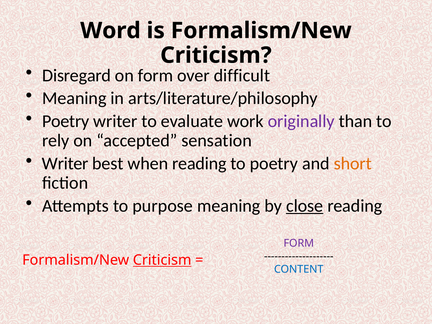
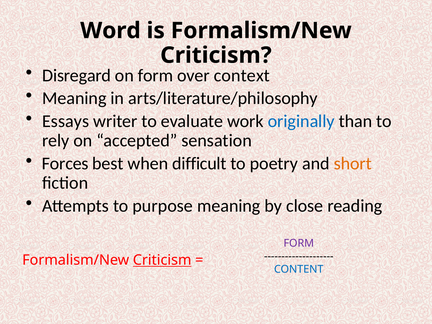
difficult: difficult -> context (242, 75)
Poetry: Poetry -> Essays (66, 121)
originally colour: purple -> blue (301, 121)
Writer: Writer -> Forces (65, 164)
when reading: reading -> difficult (199, 164)
close underline: present -> none (305, 206)
